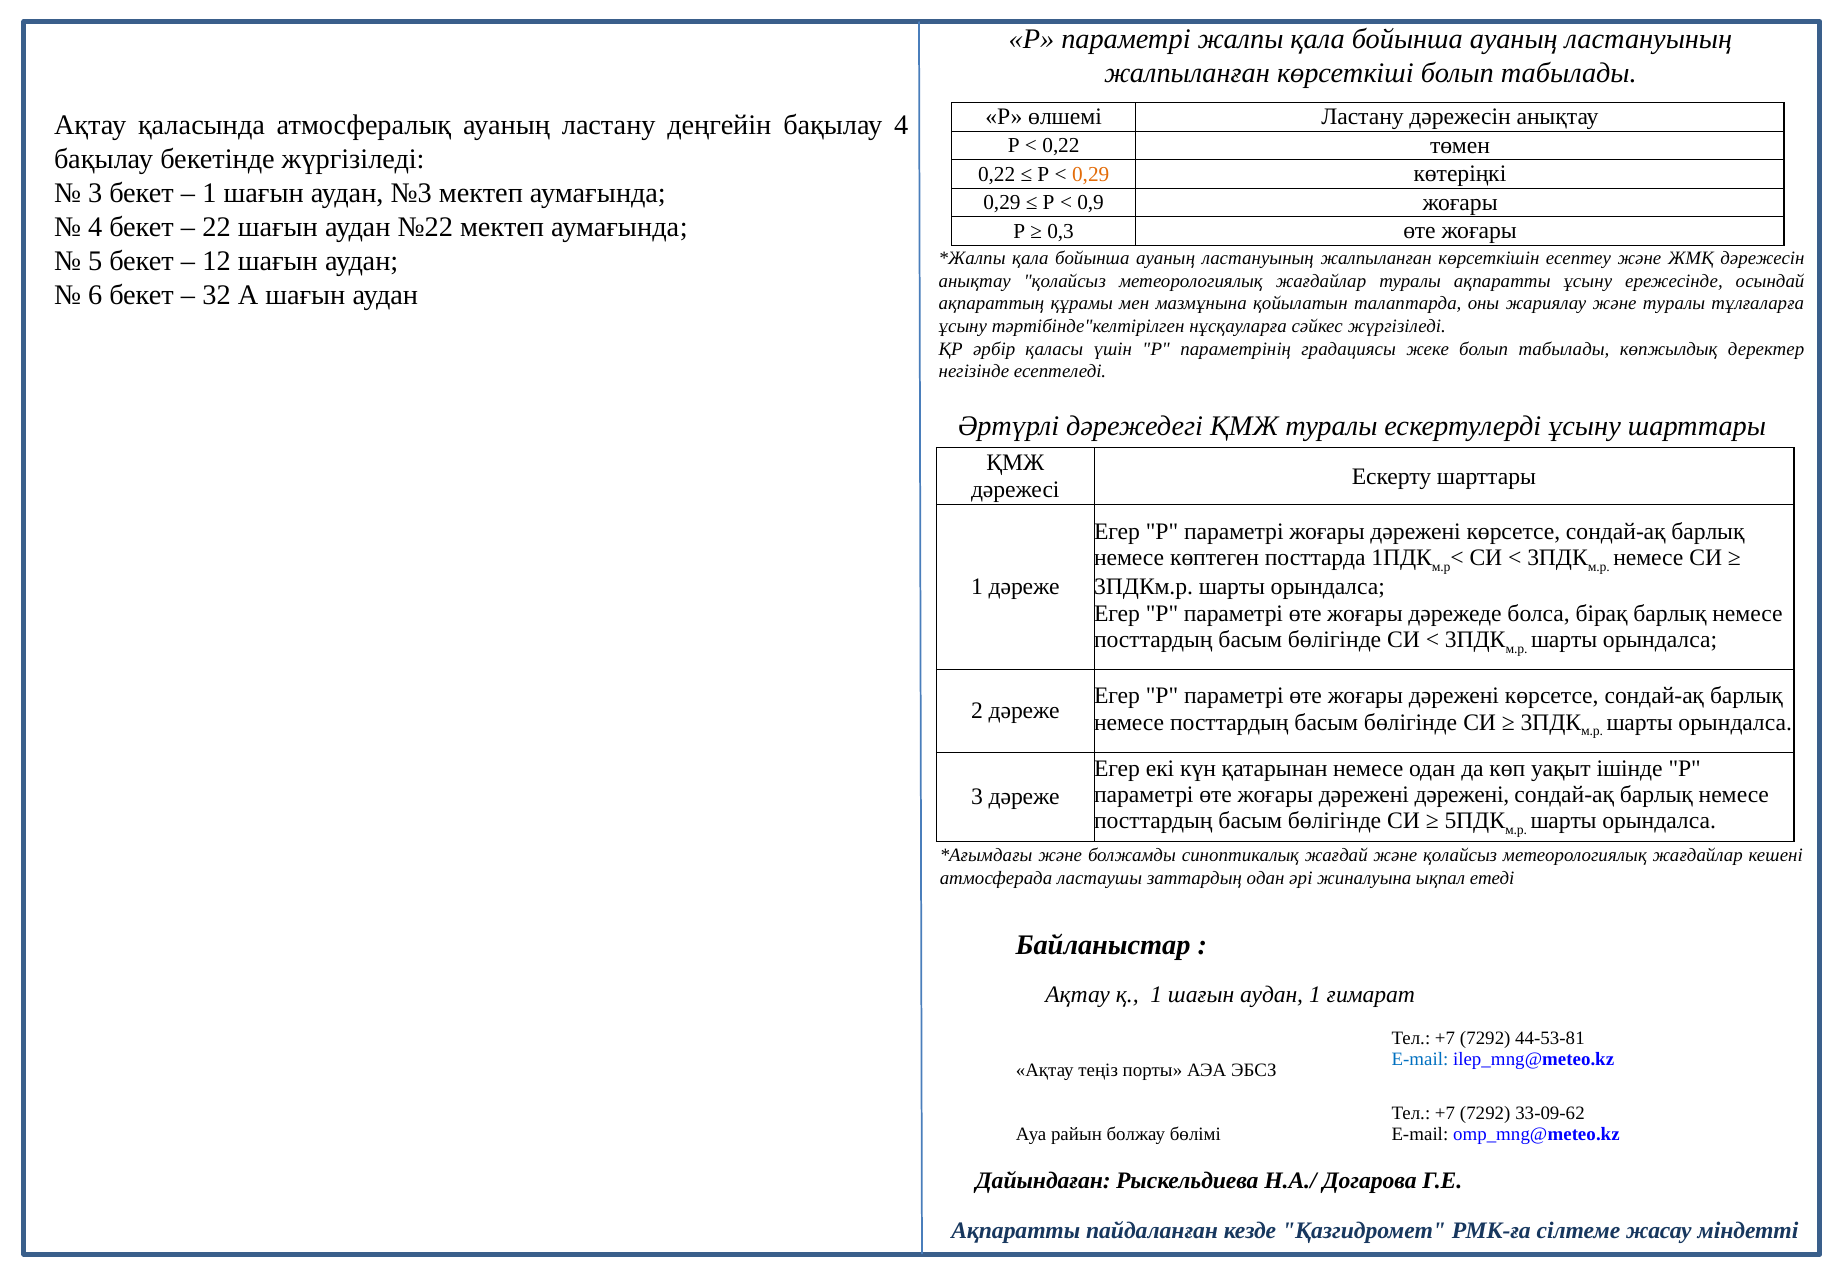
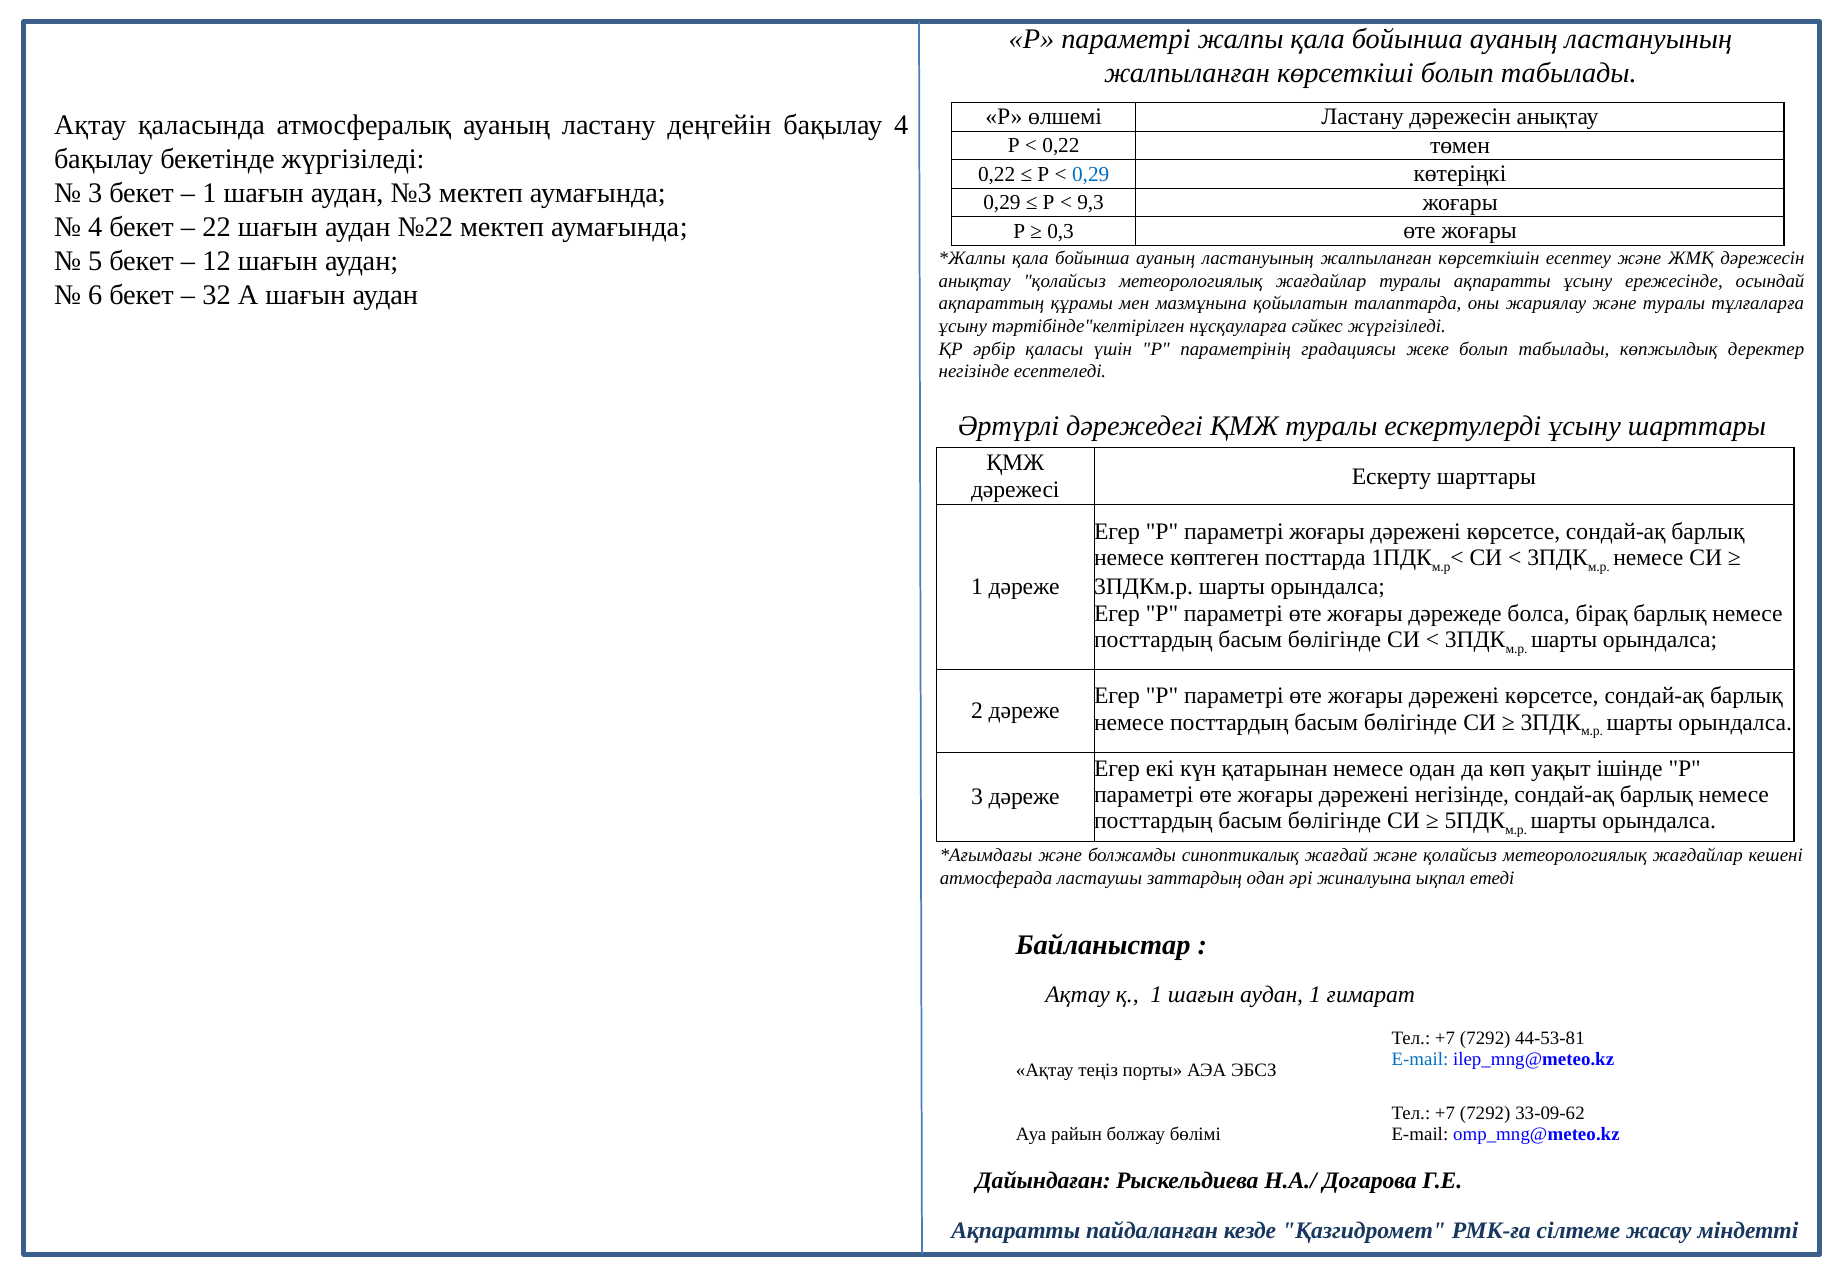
0,29 colour: orange -> blue (1091, 174)
0,9: 0,9 -> 9,3 (1091, 203)
дәрежені дәрежені: дәрежені -> негізінде (1462, 795)
